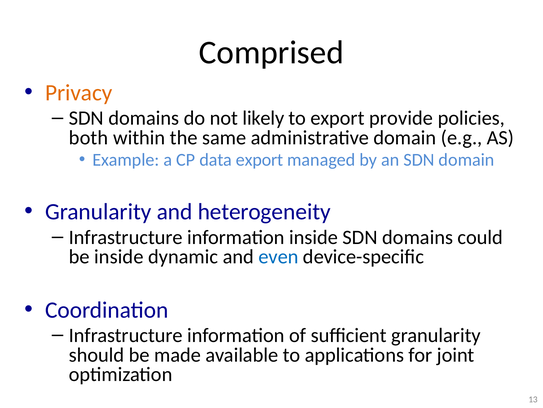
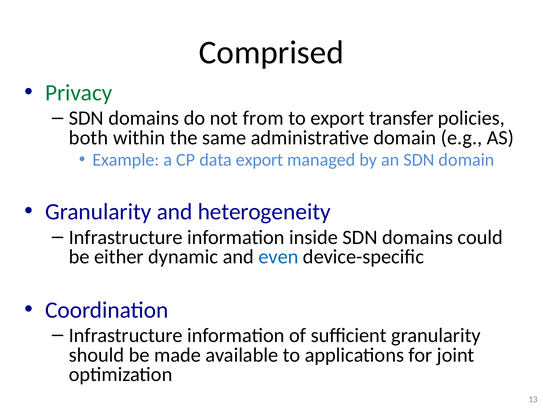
Privacy colour: orange -> green (79, 93)
likely: likely -> from (263, 118)
provide: provide -> transfer (401, 118)
be inside: inside -> either (119, 256)
